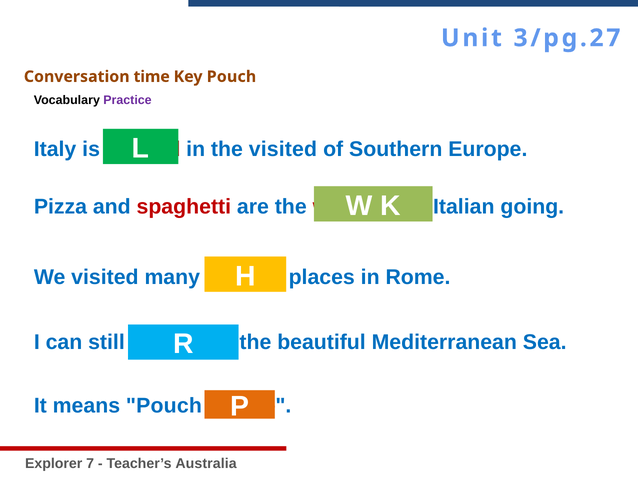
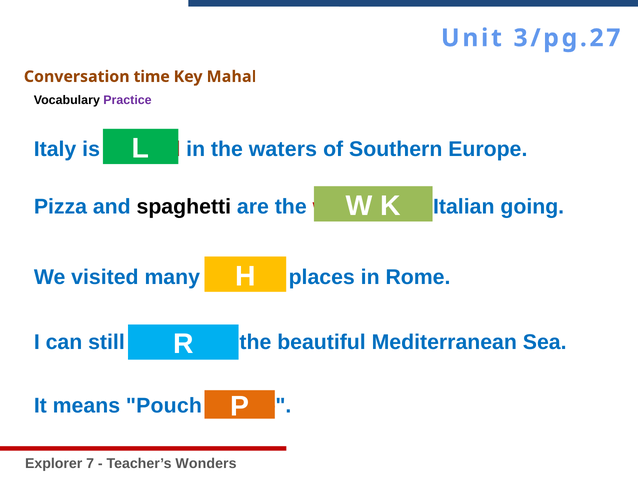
Key Pouch: Pouch -> Mahal (231, 77)
the visited: visited -> waters (283, 149)
spaghetti colour: red -> black (184, 206)
Australia: Australia -> Wonders (206, 463)
